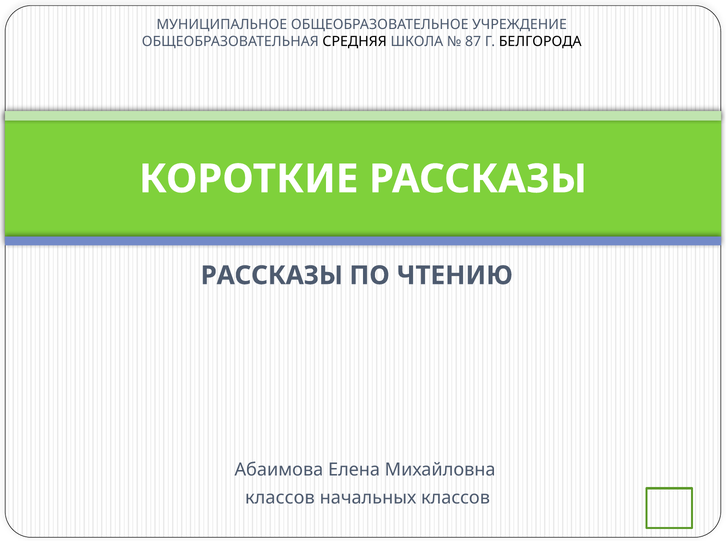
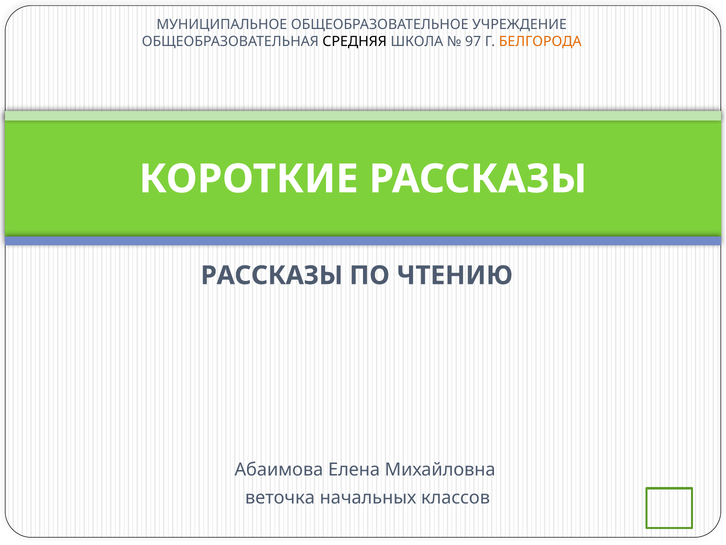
87: 87 -> 97 (473, 41)
БЕЛГОРОДА colour: black -> orange (540, 41)
классов: классов -> веточка (280, 497)
